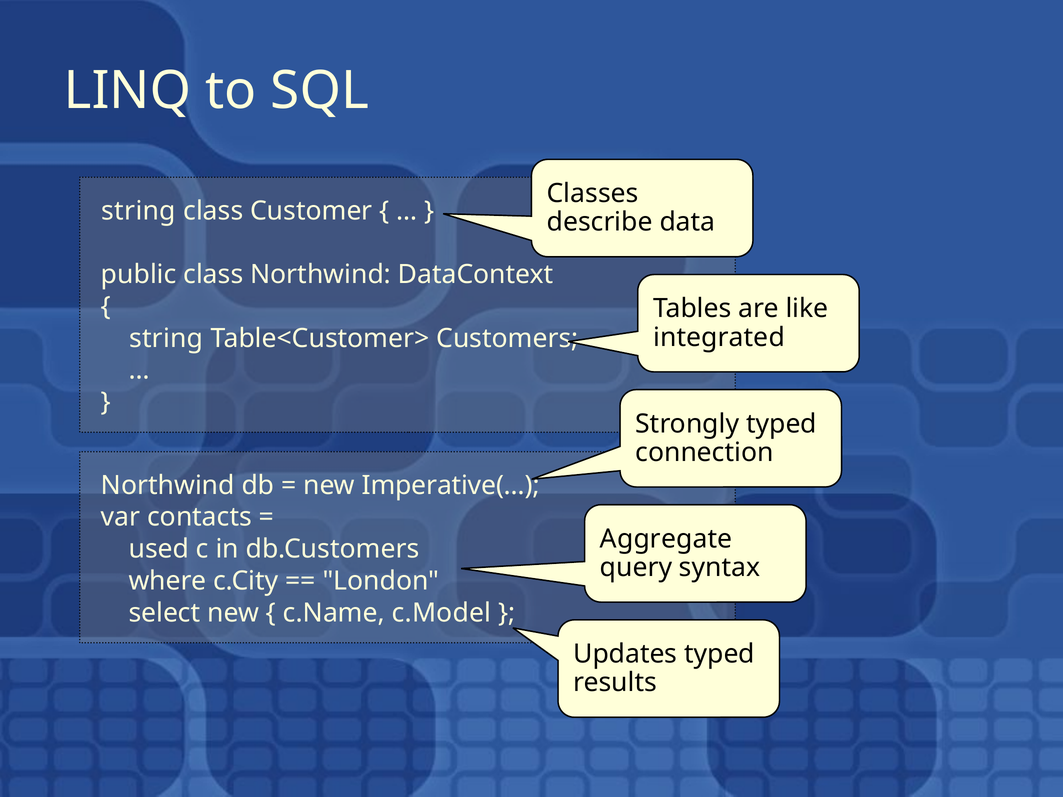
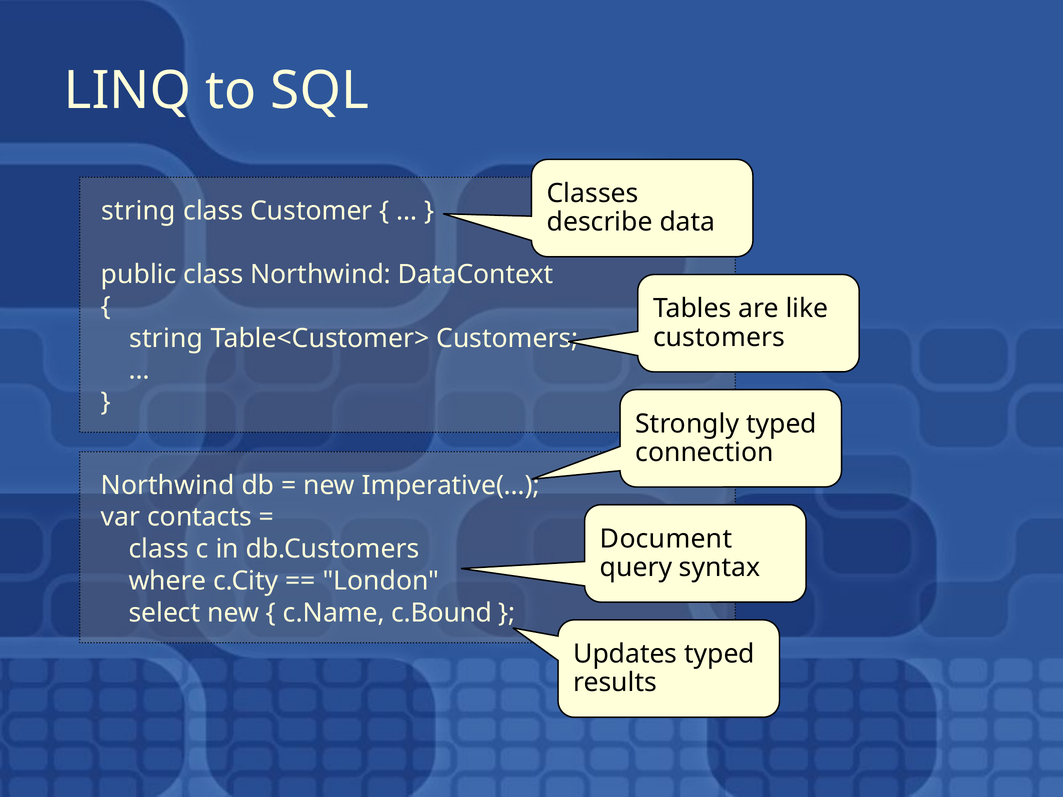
integrated: integrated -> customers (719, 337)
Aggregate: Aggregate -> Document (666, 539)
used: used -> class (159, 549)
c.Model: c.Model -> c.Bound (442, 613)
